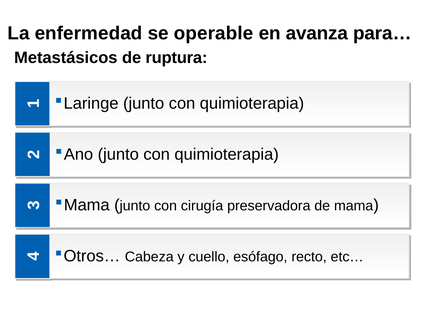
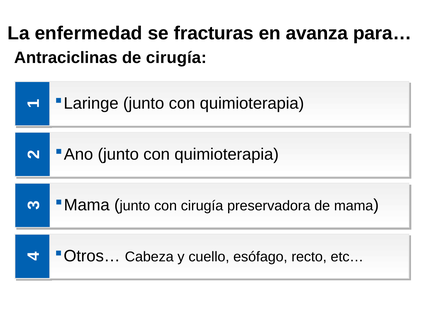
operable: operable -> fracturas (214, 33)
Metastásicos: Metastásicos -> Antraciclinas (66, 58)
de ruptura: ruptura -> cirugía (176, 58)
